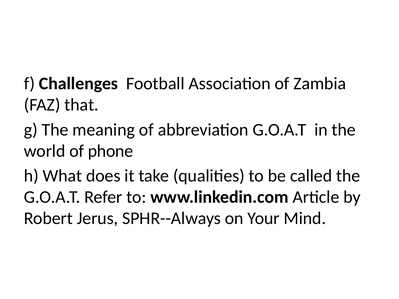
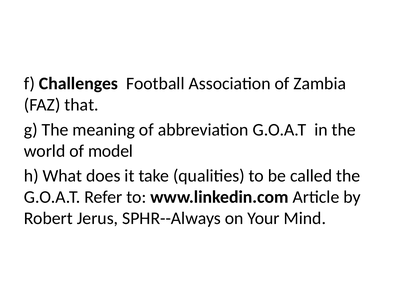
phone: phone -> model (111, 151)
